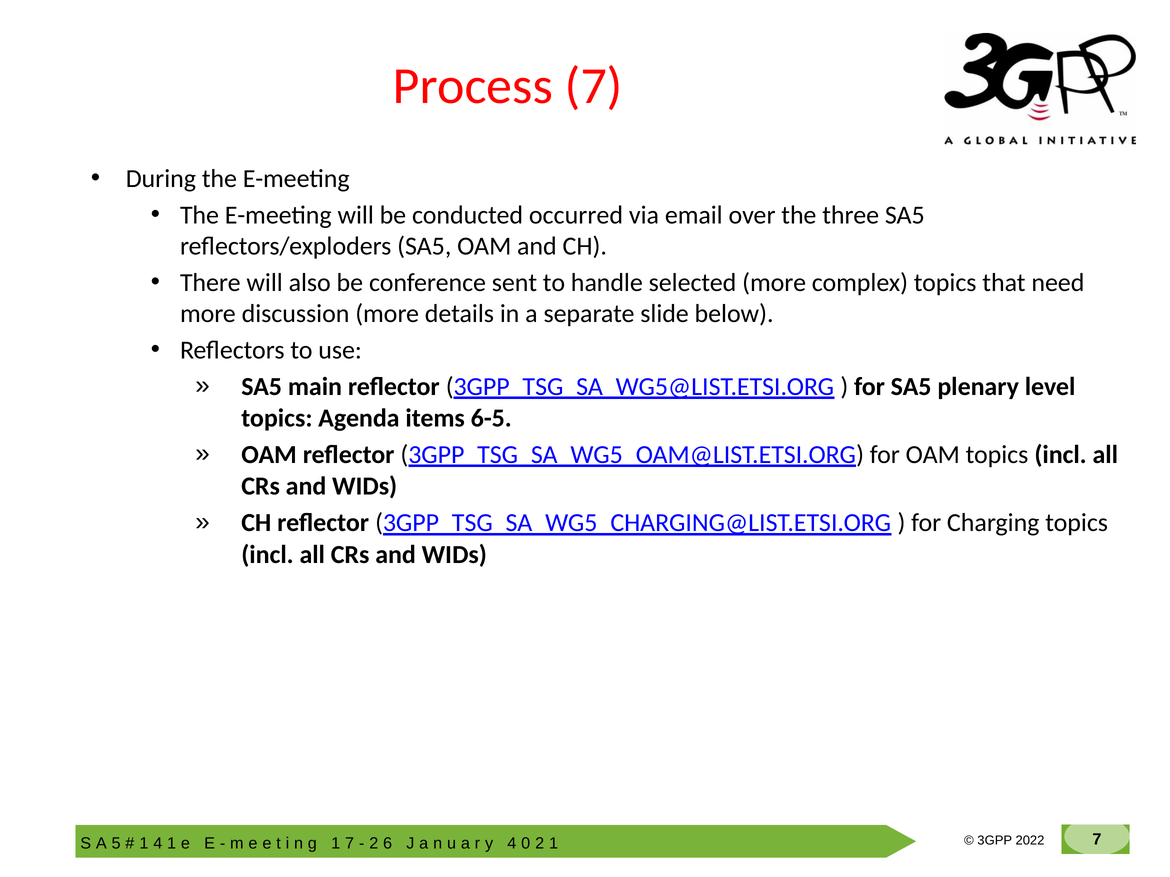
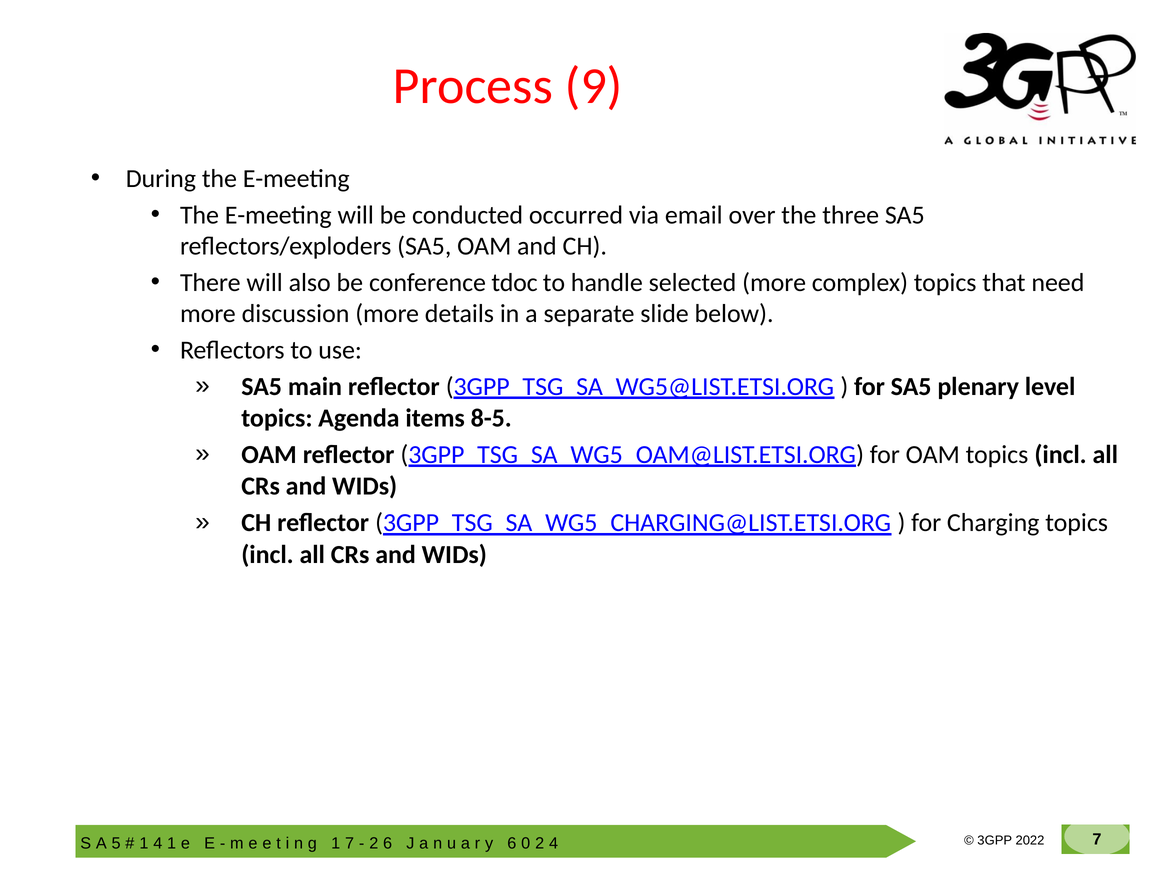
Process 7: 7 -> 9 (594, 86)
sent: sent -> tdoc (515, 283)
6-5: 6-5 -> 8-5 (491, 418)
4: 4 -> 6 (512, 844)
2 1: 1 -> 4 (554, 844)
